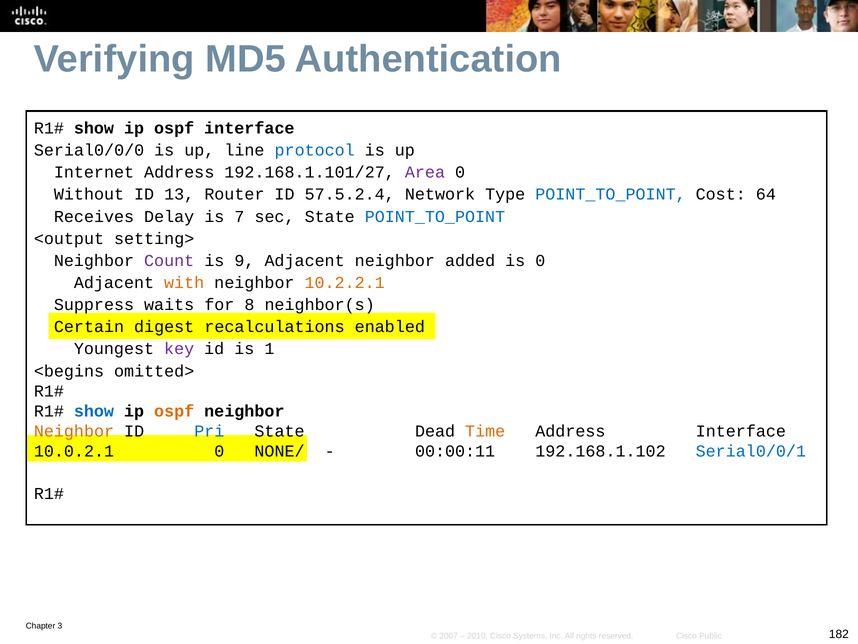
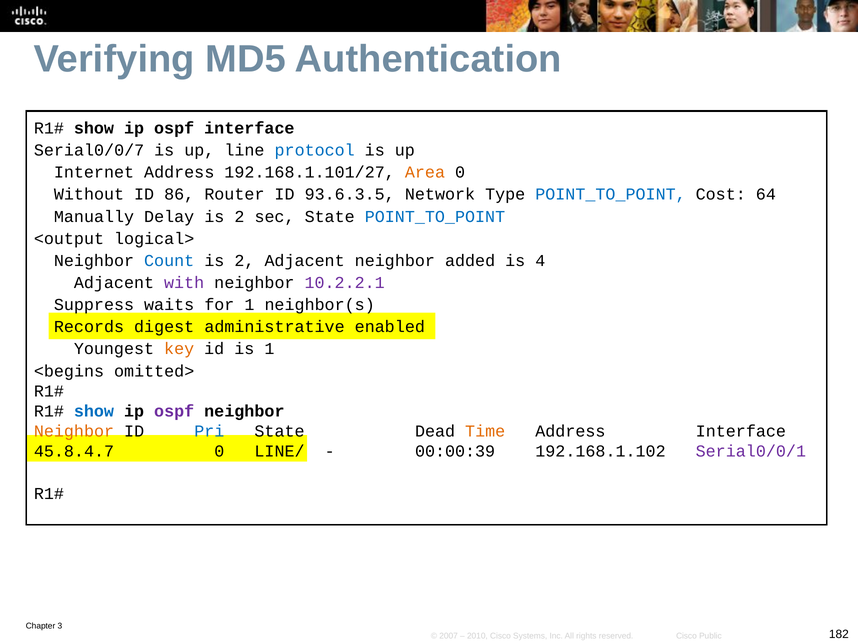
Serial0/0/0: Serial0/0/0 -> Serial0/0/7 (89, 150)
Area colour: purple -> orange (425, 172)
13: 13 -> 86 (179, 194)
57.5.2.4: 57.5.2.4 -> 93.6.3.5 (350, 194)
Receives: Receives -> Manually (94, 216)
Delay is 7: 7 -> 2 (239, 216)
setting>: setting> -> logical> (154, 238)
Count colour: purple -> blue (169, 260)
9: 9 -> 2 (244, 260)
is 0: 0 -> 4 (540, 260)
with colour: orange -> purple (184, 282)
10.2.2.1 colour: orange -> purple (345, 282)
for 8: 8 -> 1 (249, 305)
Certain: Certain -> Records (89, 327)
recalculations: recalculations -> administrative (275, 327)
key colour: purple -> orange (179, 349)
ospf colour: orange -> purple (174, 411)
10.0.2.1: 10.0.2.1 -> 45.8.4.7 (74, 451)
NONE/: NONE/ -> LINE/ (280, 451)
00:00:11: 00:00:11 -> 00:00:39 (455, 451)
Serial0/0/1 colour: blue -> purple (751, 451)
